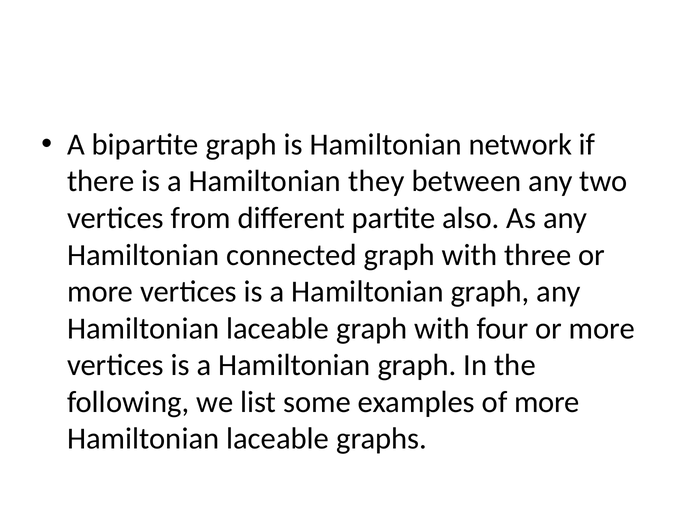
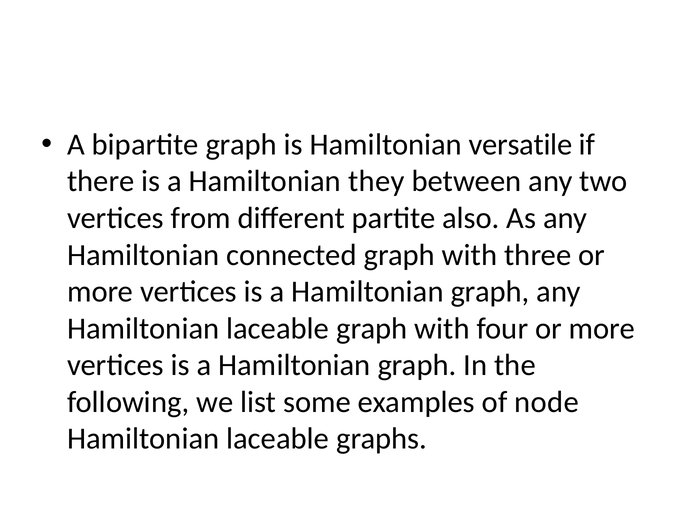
network: network -> versatile (521, 145)
of more: more -> node (547, 402)
